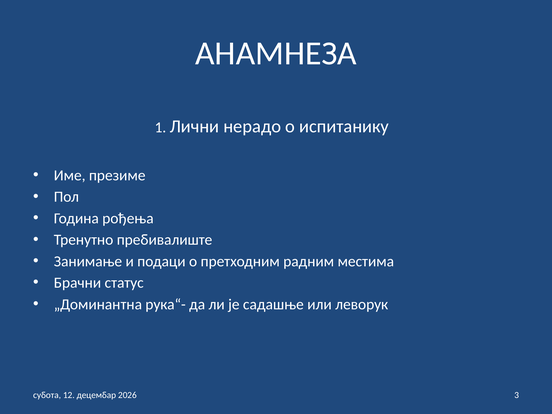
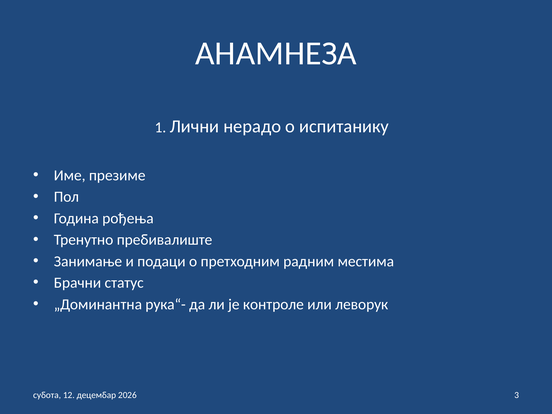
садашње: садашње -> контроле (273, 304)
